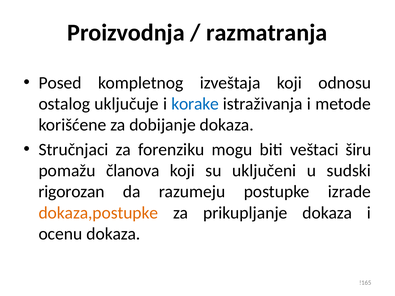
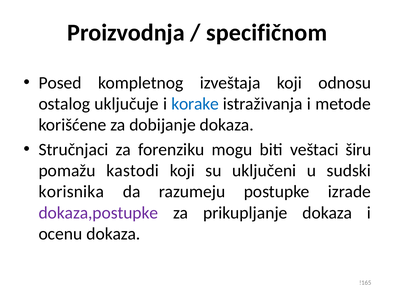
razmatranja: razmatranja -> specifičnom (267, 33)
članova: članova -> kastodi (133, 171)
rigorozan: rigorozan -> korisnika (71, 192)
dokaza,postupke colour: orange -> purple (98, 213)
